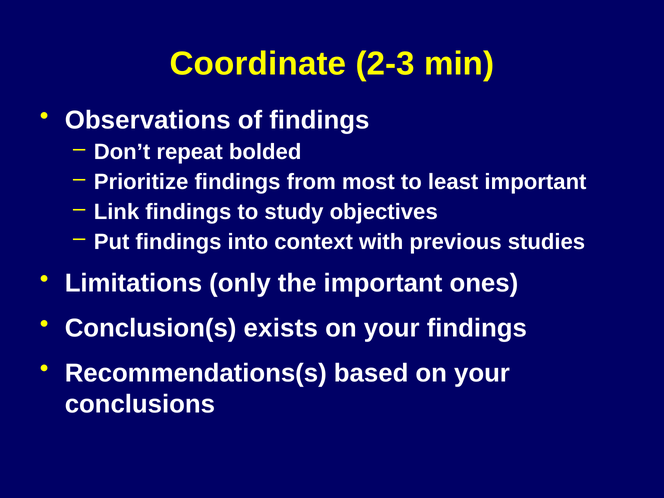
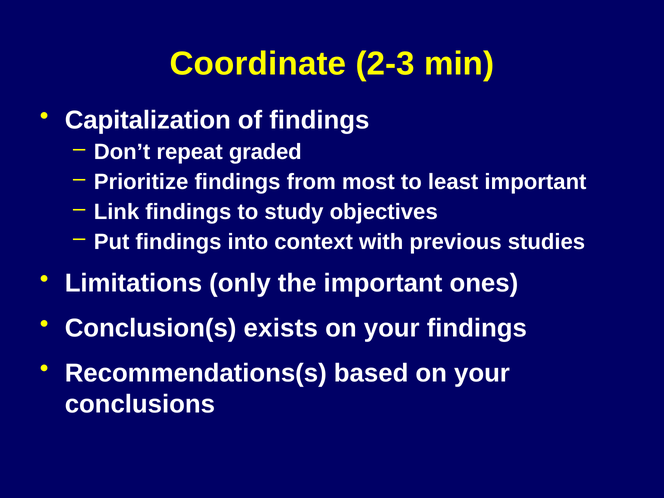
Observations: Observations -> Capitalization (148, 120)
bolded: bolded -> graded (265, 152)
